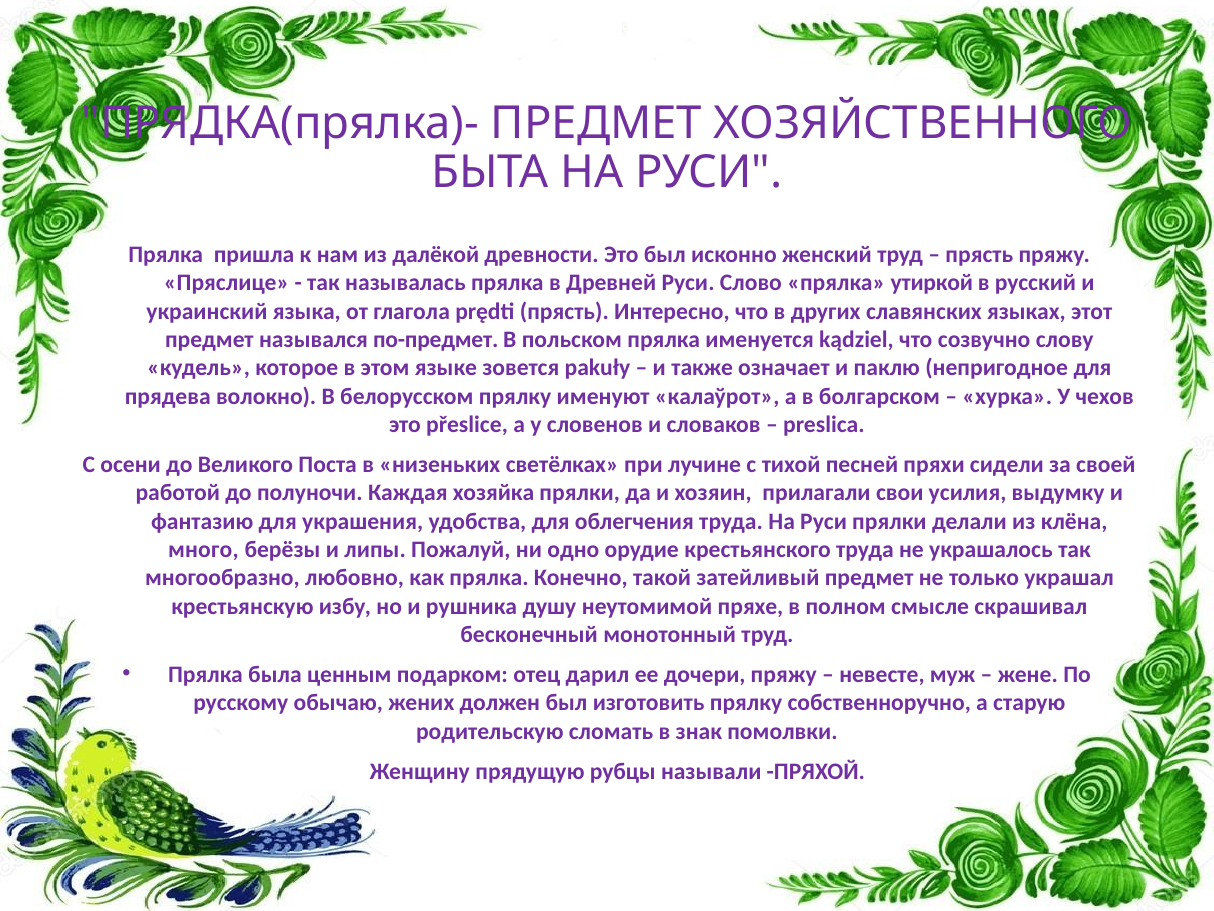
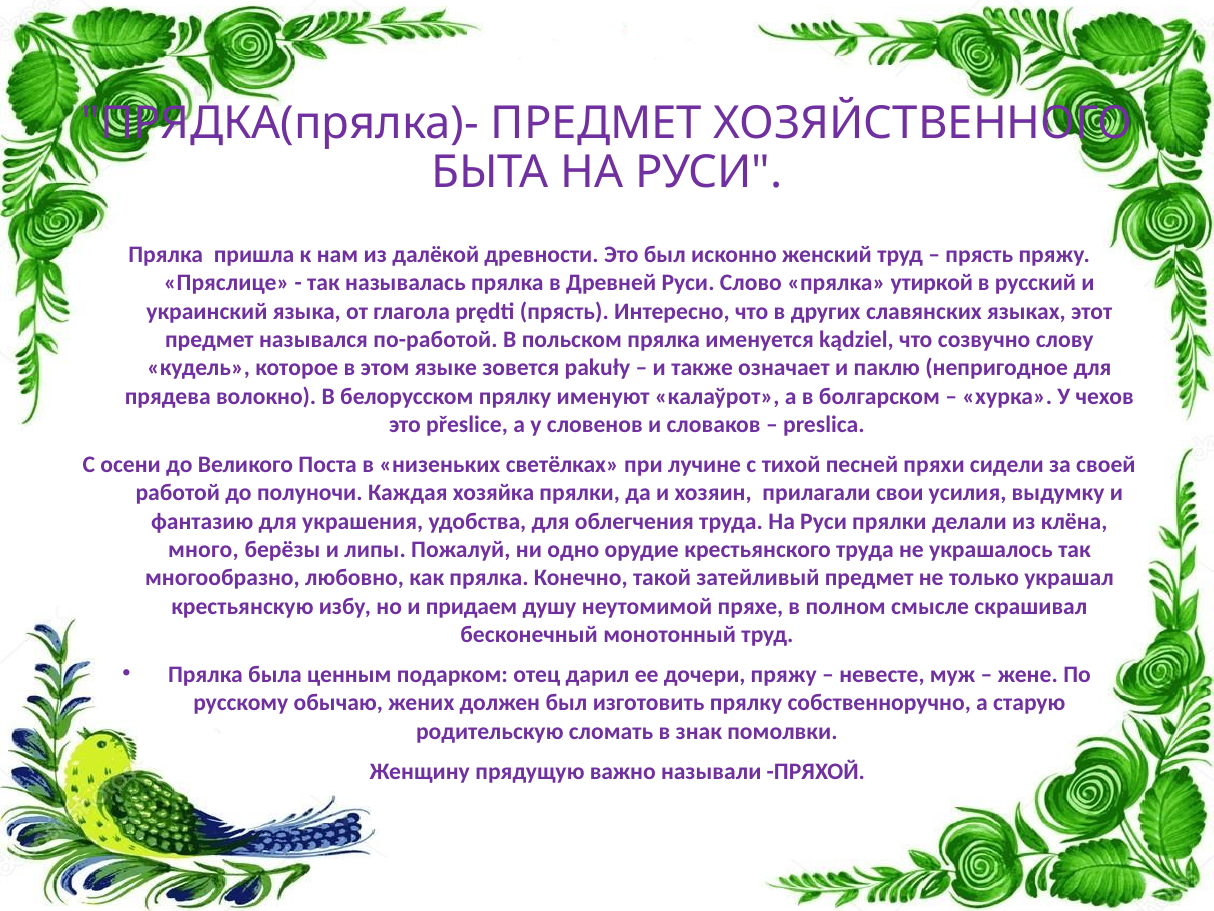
по-предмет: по-предмет -> по-работой (436, 340)
рушника: рушника -> придаем (472, 606)
рубцы: рубцы -> важно (623, 771)
